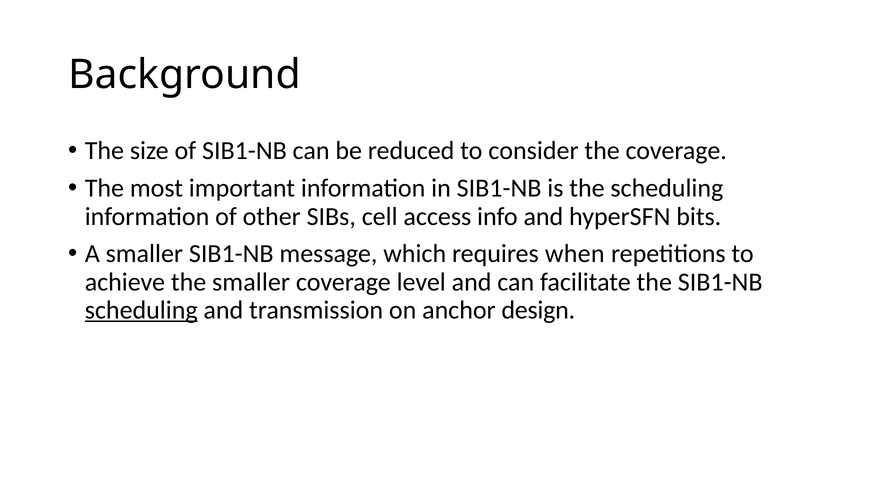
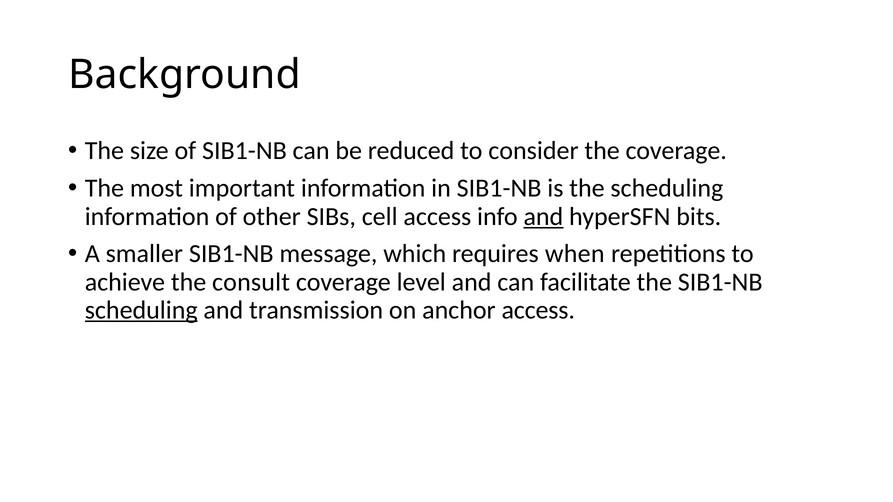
and underline: none -> present (543, 217)
the smaller: smaller -> consult (251, 282)
anchor design: design -> access (538, 310)
